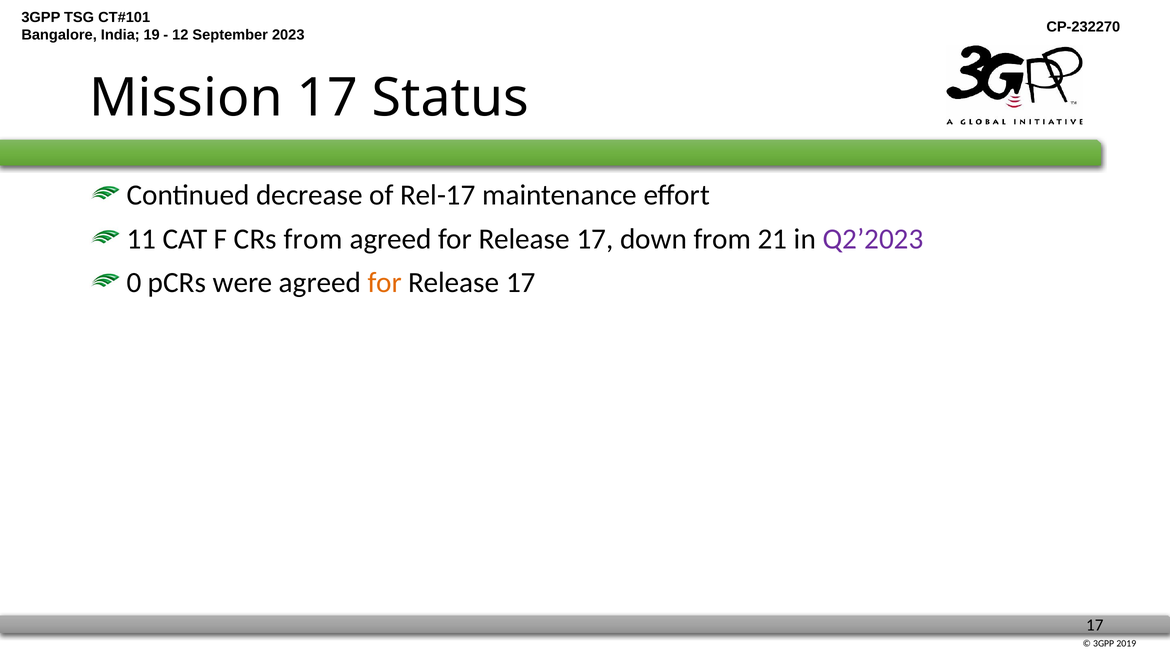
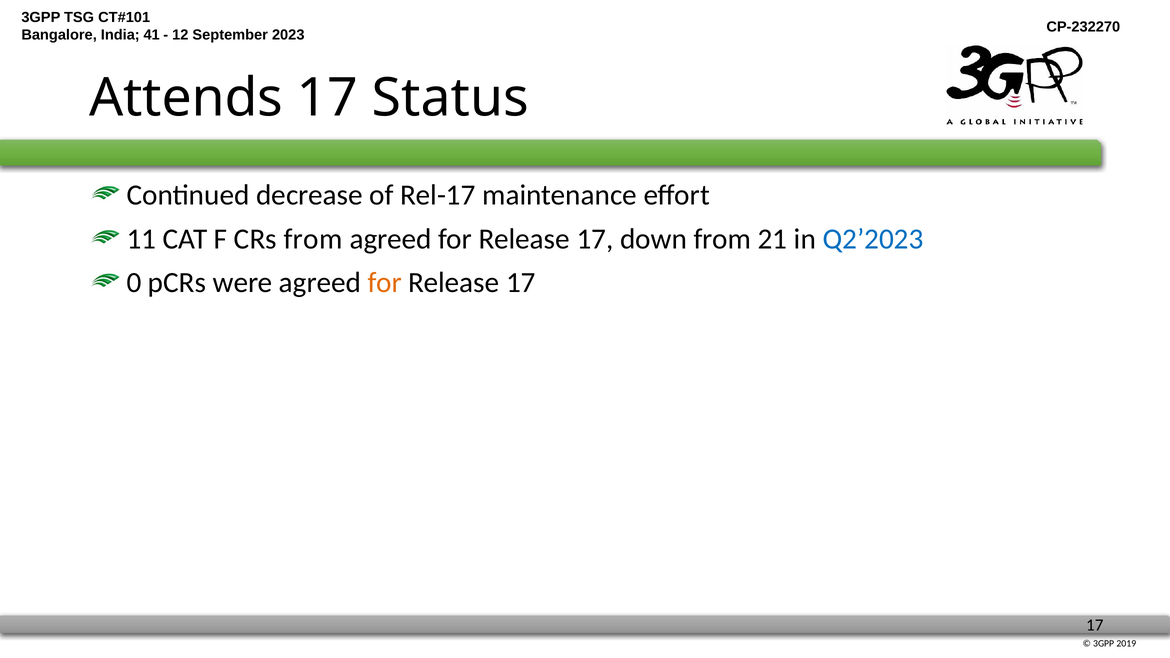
19: 19 -> 41 (152, 35)
Mission: Mission -> Attends (186, 98)
Q2’2023 colour: purple -> blue (873, 239)
